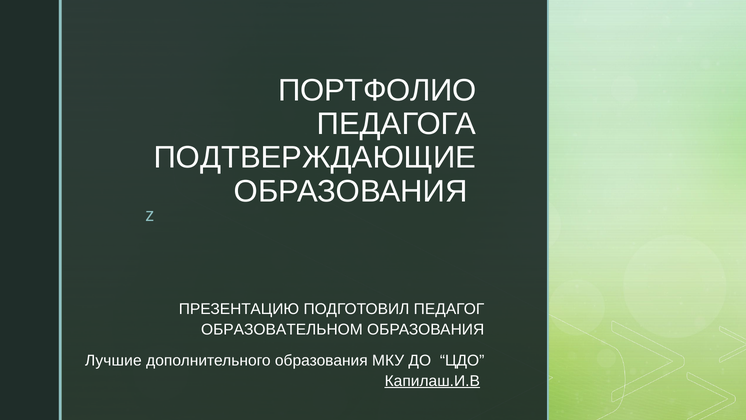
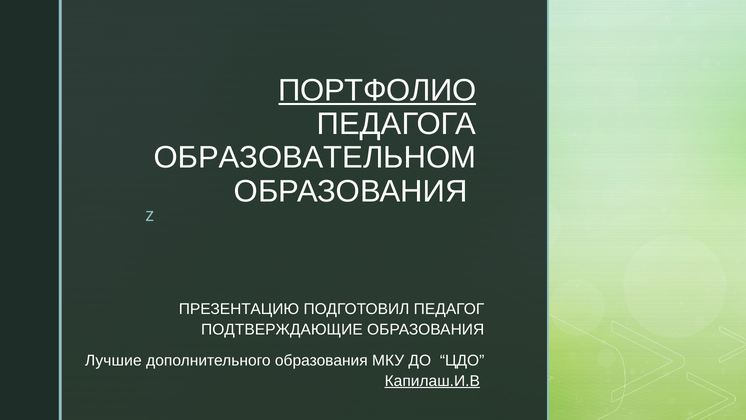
ПОРТФОЛИО underline: none -> present (377, 90)
ПОДТВЕРЖДАЮЩИЕ: ПОДТВЕРЖДАЮЩИЕ -> ОБРАЗОВАТЕЛЬНОМ (315, 158)
ОБРАЗОВАТЕЛЬНОМ: ОБРАЗОВАТЕЛЬНОМ -> ПОДТВЕРЖДАЮЩИЕ (282, 329)
